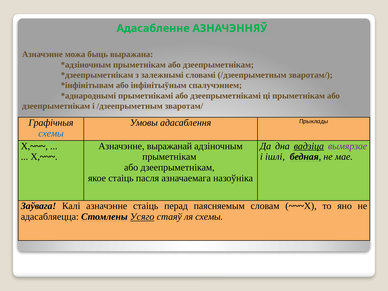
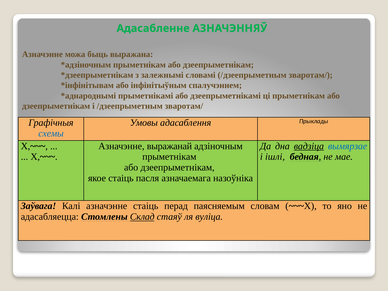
вымярзае colour: purple -> blue (348, 146)
Усяго: Усяго -> Склад (142, 217)
ля схемы: схемы -> вуліца (209, 217)
